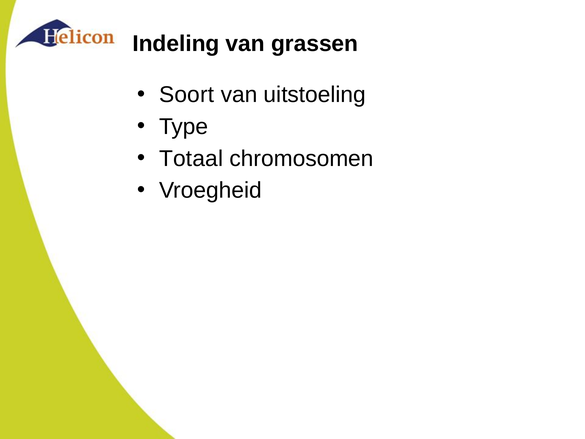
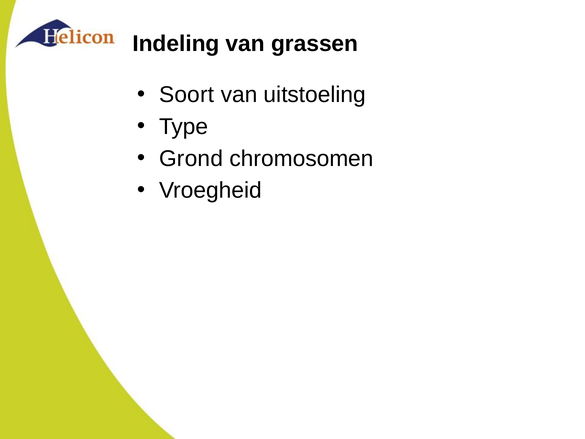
Totaal: Totaal -> Grond (191, 158)
